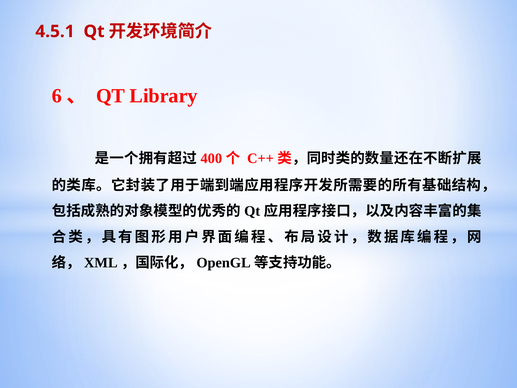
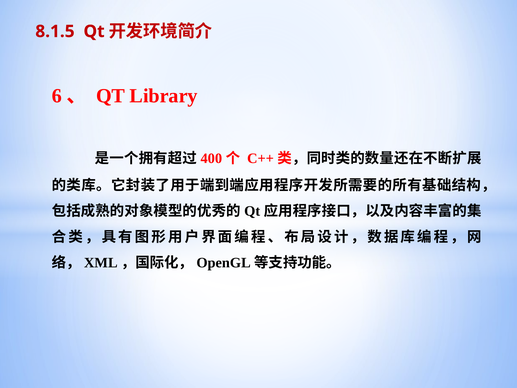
4.5.1: 4.5.1 -> 8.1.5 (55, 31)
